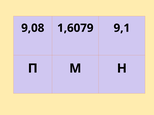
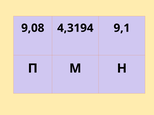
1,6079: 1,6079 -> 4,3194 (75, 28)
